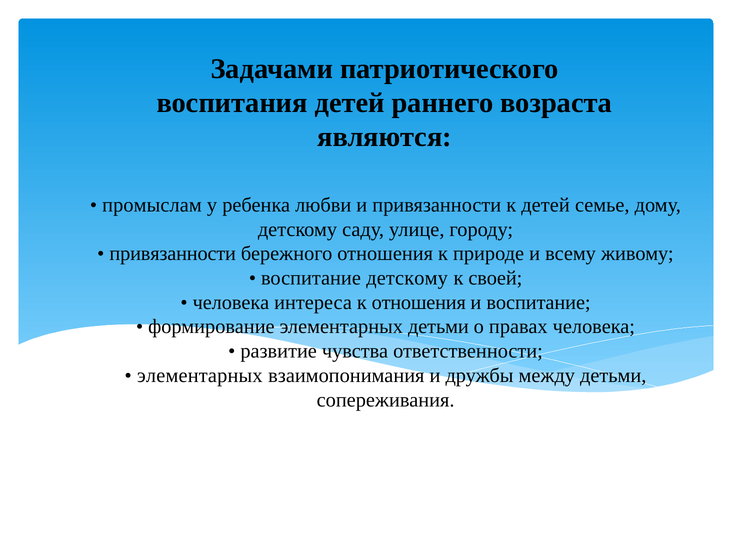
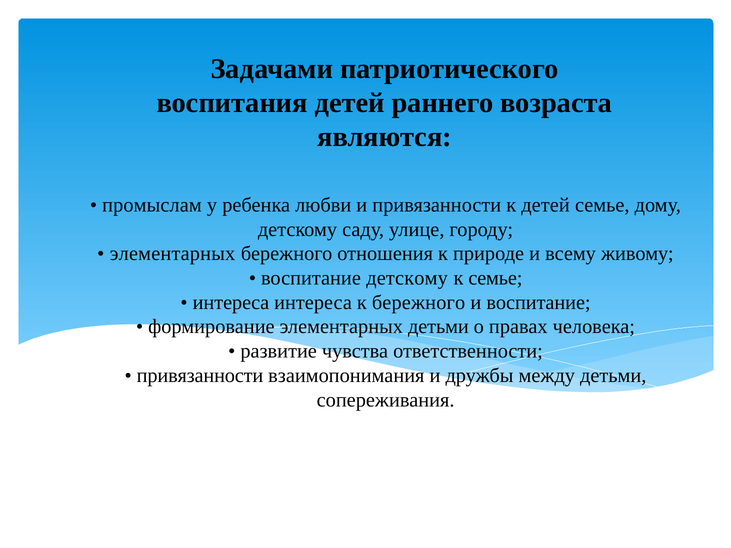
привязанности: привязанности -> элементарных (173, 254)
к своей: своей -> семье (495, 278)
человека: человека -> интереса (231, 303)
к отношения: отношения -> бережного (419, 303)
элементарных: элементарных -> привязанности (200, 376)
